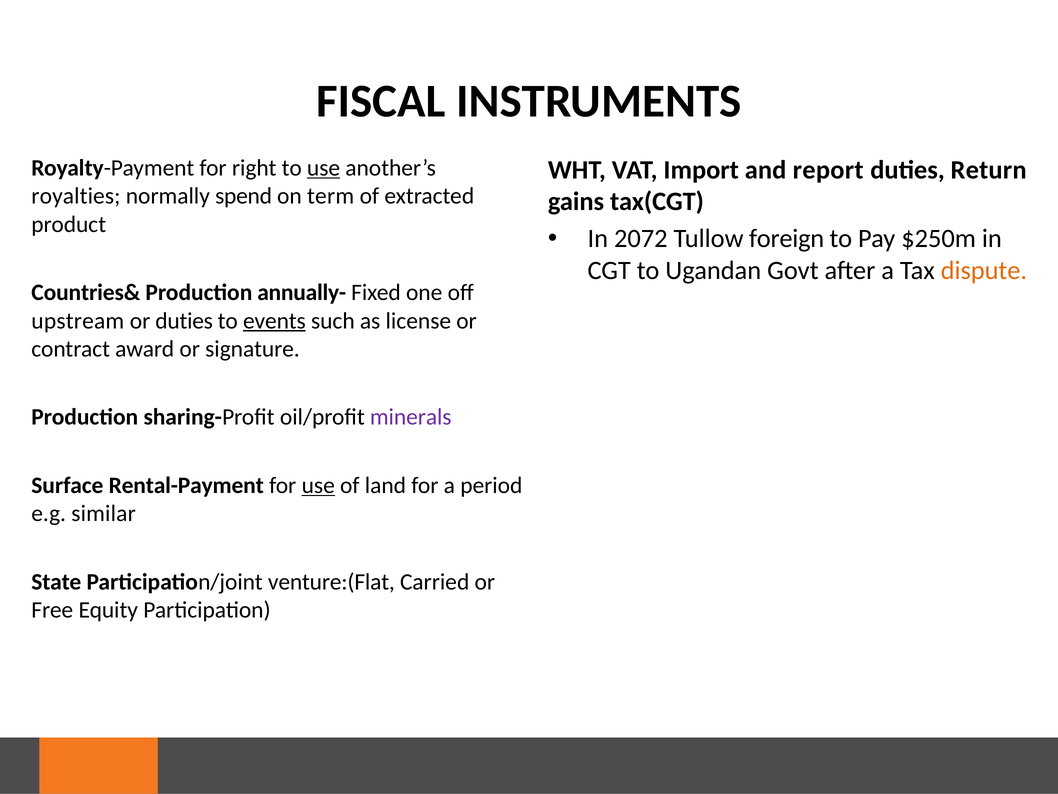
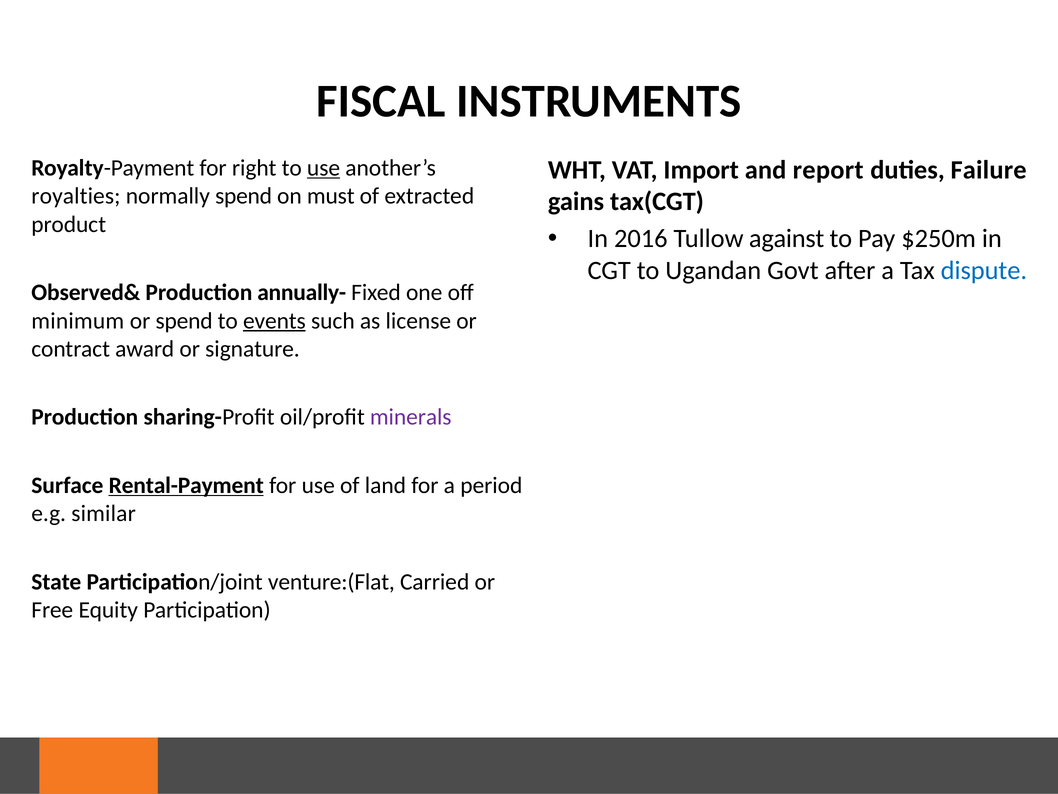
Return: Return -> Failure (989, 170)
term: term -> must (331, 196)
2072: 2072 -> 2016 (641, 239)
foreign: foreign -> against (787, 239)
dispute colour: orange -> blue (984, 270)
Countries&: Countries& -> Observed& (86, 292)
upstream: upstream -> minimum (78, 321)
or duties: duties -> spend (184, 321)
Rental-Payment underline: none -> present (186, 485)
use underline: present -> none (318, 485)
